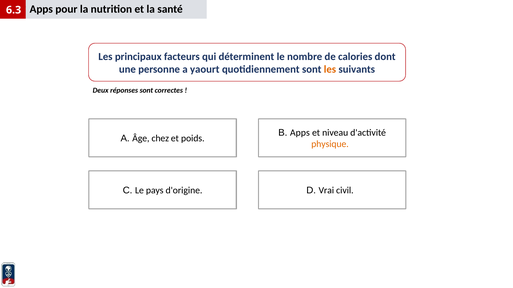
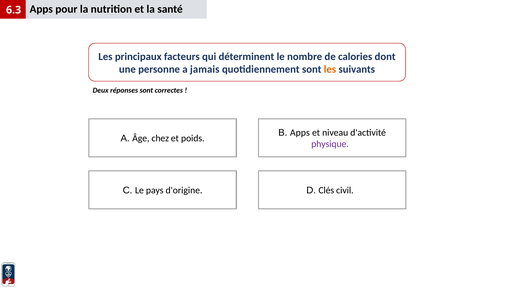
yaourt: yaourt -> jamais (205, 69)
physique colour: orange -> purple (330, 144)
Vrai: Vrai -> Clés (326, 191)
